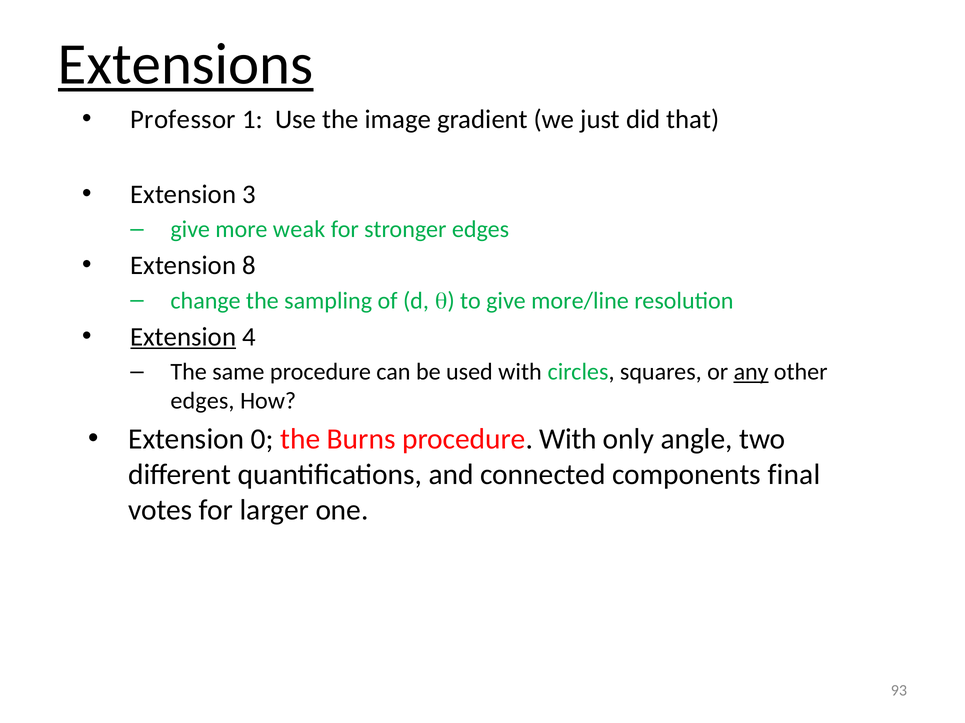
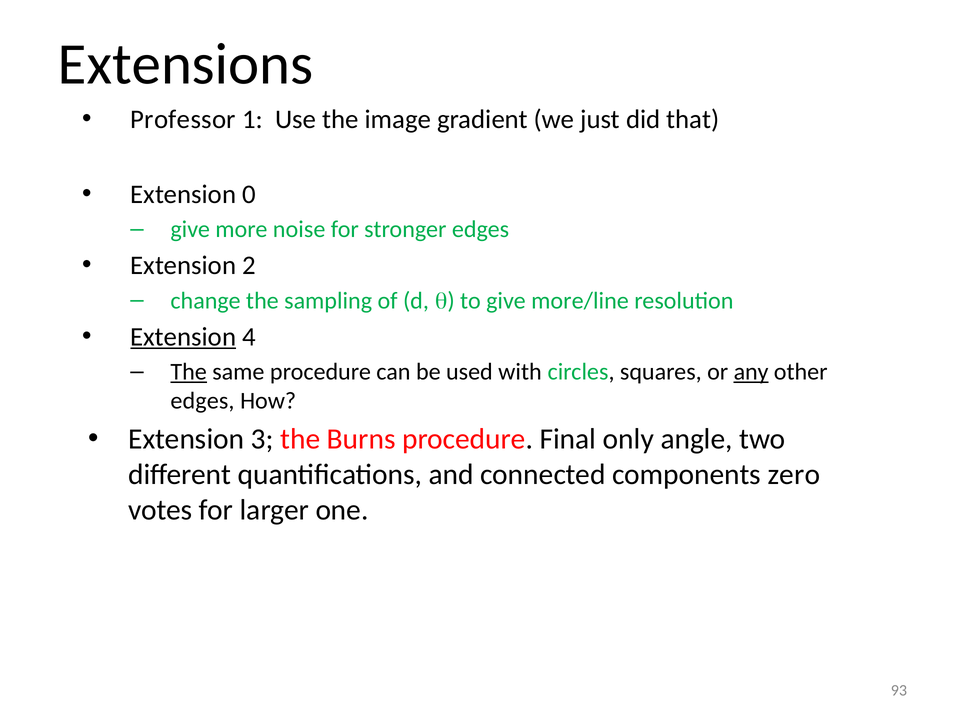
Extensions underline: present -> none (186, 64)
3: 3 -> 0 (249, 194)
weak: weak -> noise (299, 230)
8: 8 -> 2 (249, 266)
The underline: none -> present (189, 372)
0: 0 -> 3 (262, 440)
procedure With: With -> Final (568, 440)
final: final -> zero (794, 475)
